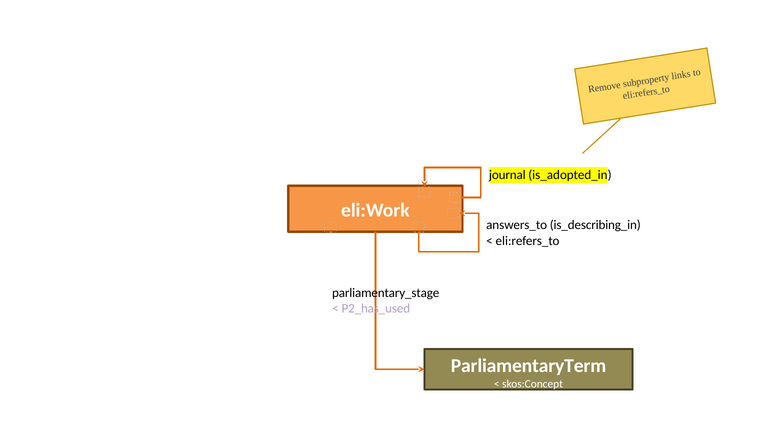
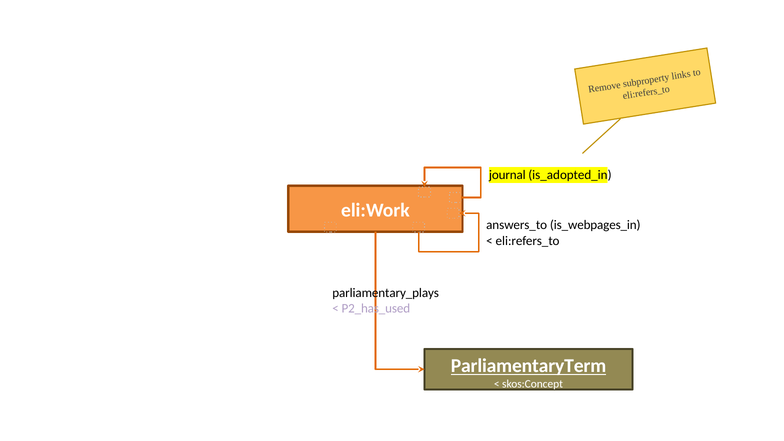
is_describing_in: is_describing_in -> is_webpages_in (595, 225)
parliamentary_stage: parliamentary_stage -> parliamentary_plays (386, 293)
ParliamentaryTerm underline: none -> present (529, 366)
